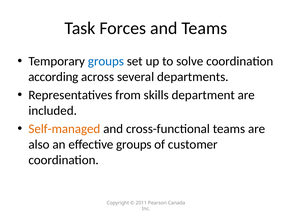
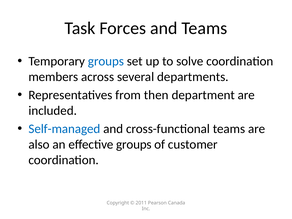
according: according -> members (53, 77)
skills: skills -> then (156, 95)
Self-managed colour: orange -> blue (64, 129)
